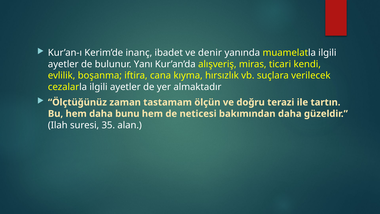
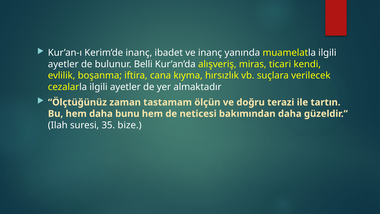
ve denir: denir -> inanç (210, 53)
Yanı: Yanı -> Belli (143, 64)
alan: alan -> bize (130, 125)
